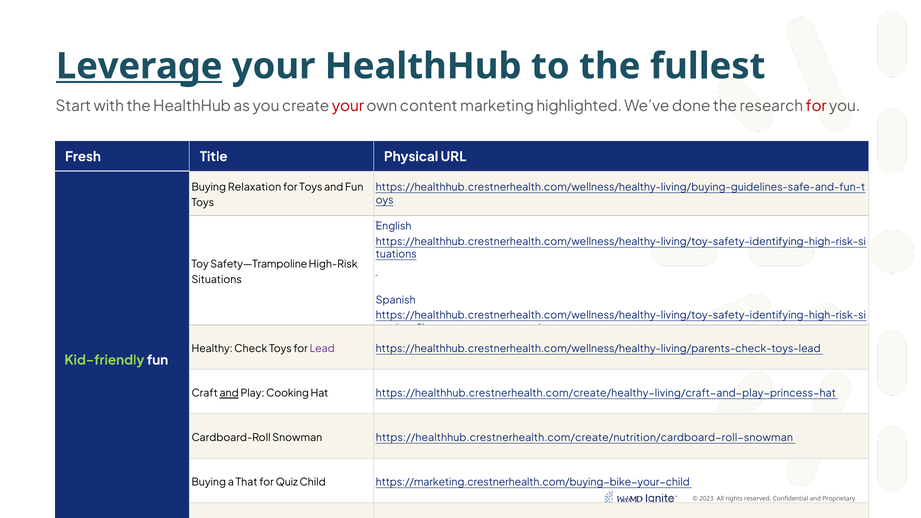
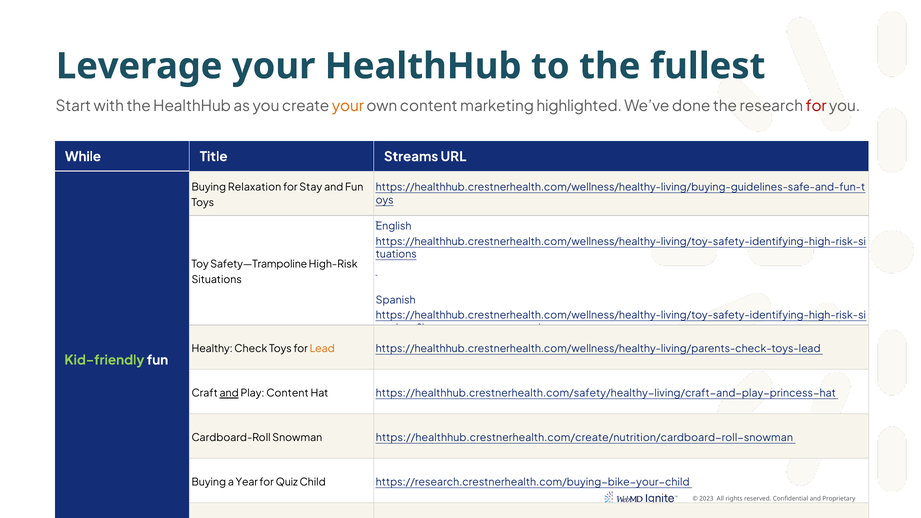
Leverage underline: present -> none (139, 66)
your colour: red -> orange (348, 106)
Fresh: Fresh -> While (83, 157)
Physical: Physical -> Streams (411, 157)
for Toys: Toys -> Stay (311, 188)
Lead colour: purple -> orange (322, 349)
Play Cooking: Cooking -> Content (287, 394)
https://healthhub.crestnerhealth.com/create/healthy-living/craft-and-play-princess-hat: https://healthhub.crestnerhealth.com/create/healthy-living/craft-and-play-princess-hat -> https://healthhub.crestnerhealth.com/safety/healthy-living/craft-and-play-princess-hat (606, 394)
That: That -> Year (247, 482)
https://marketing.crestnerhealth.com/buying-bike-your-child: https://marketing.crestnerhealth.com/buying-bike-your-child -> https://research.crestnerhealth.com/buying-bike-your-child (533, 482)
